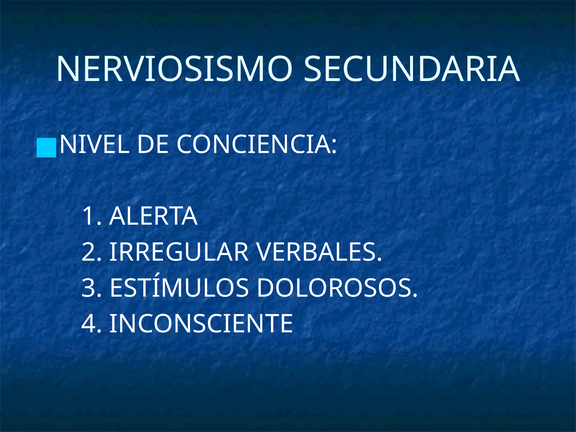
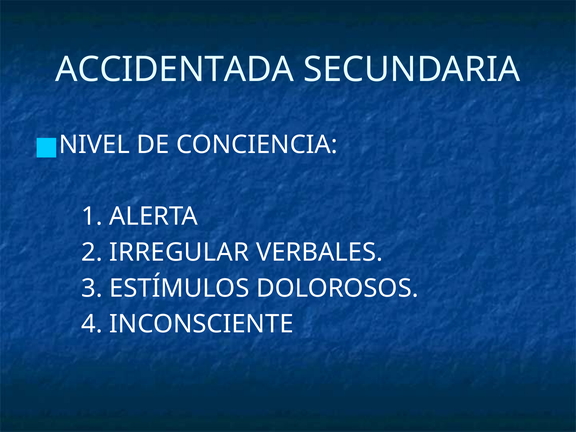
NERVIOSISMO: NERVIOSISMO -> ACCIDENTADA (175, 70)
